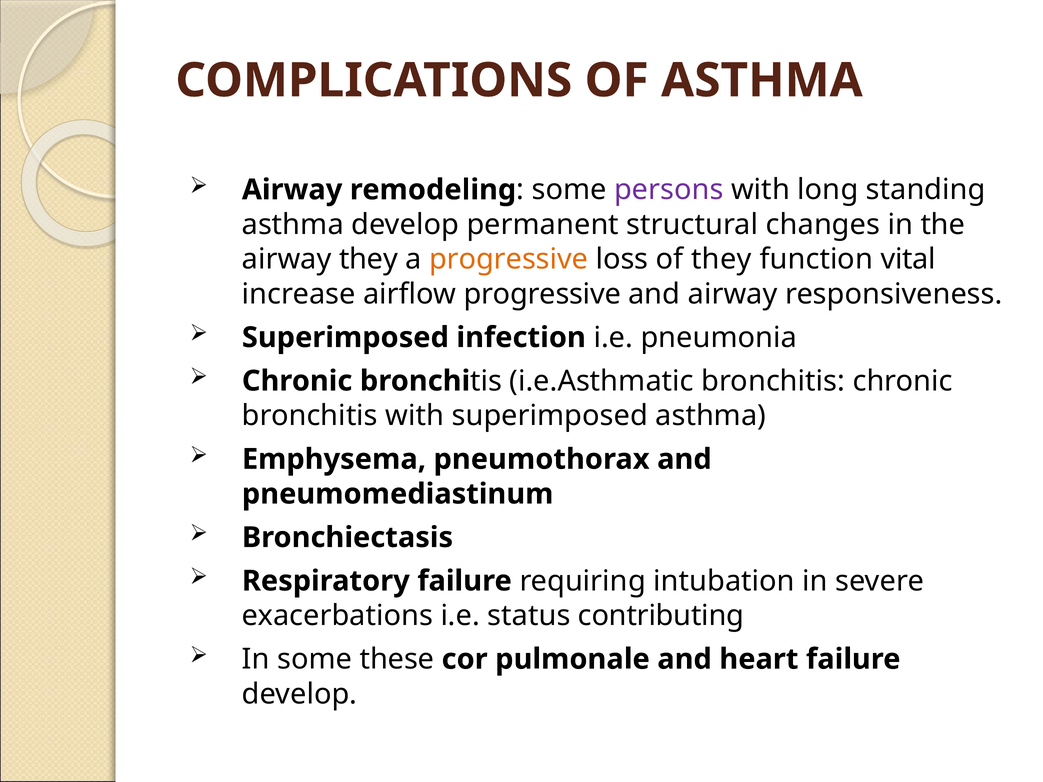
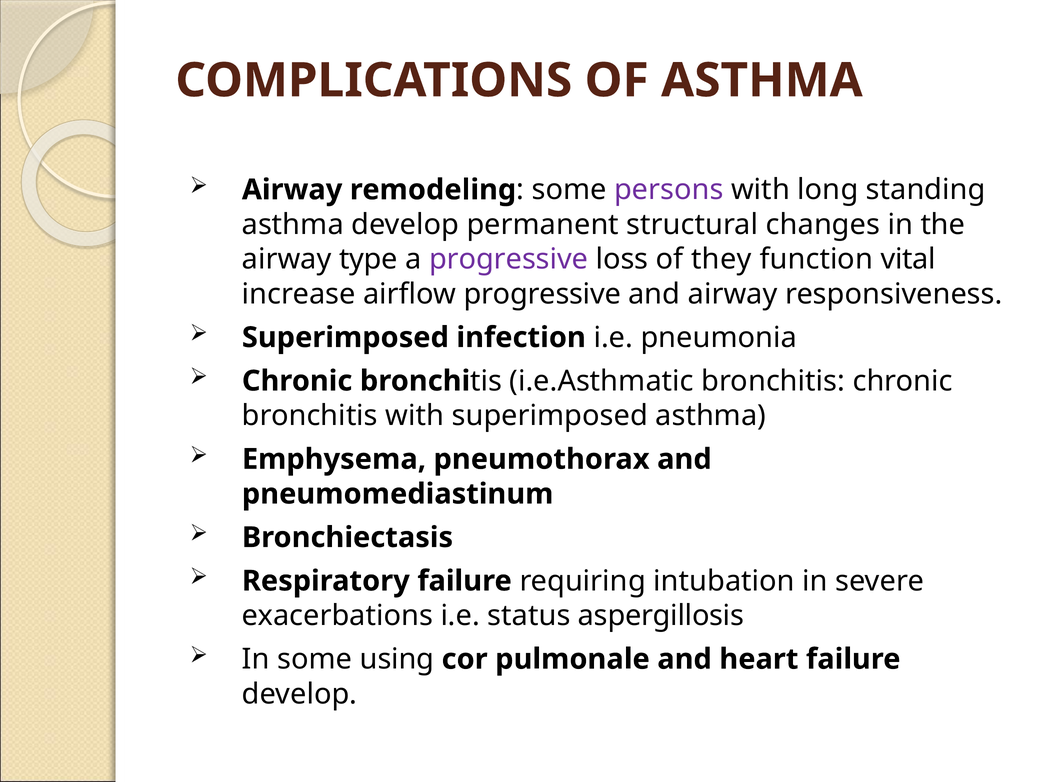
airway they: they -> type (368, 259)
progressive colour: orange -> purple (509, 259)
contributing: contributing -> aspergillosis (661, 616)
these: these -> using (397, 659)
